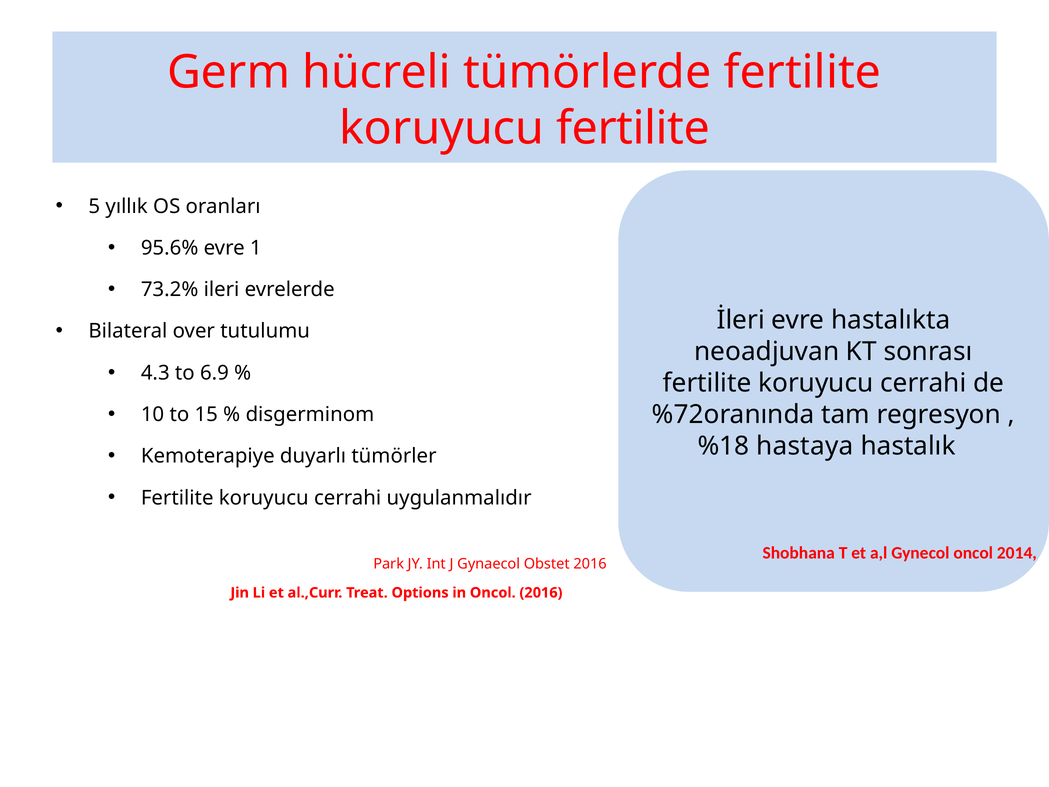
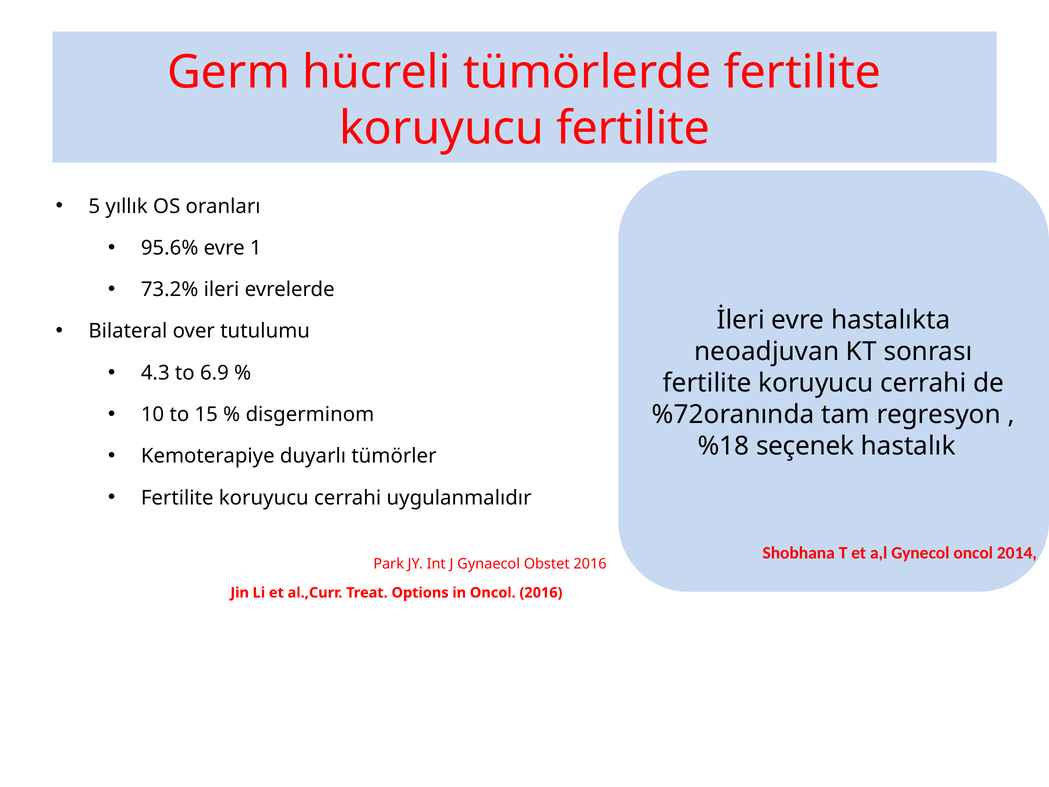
hastaya: hastaya -> seçenek (805, 446)
